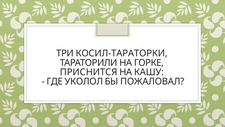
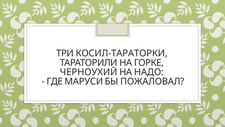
ПРИСНИТСЯ: ПРИСНИТСЯ -> ЧЕРНОУХИЙ (89, 72)
КАШУ: КАШУ -> НАДО (149, 72)
УКОЛОЛ: УКОЛОЛ -> МАРУСИ (84, 81)
